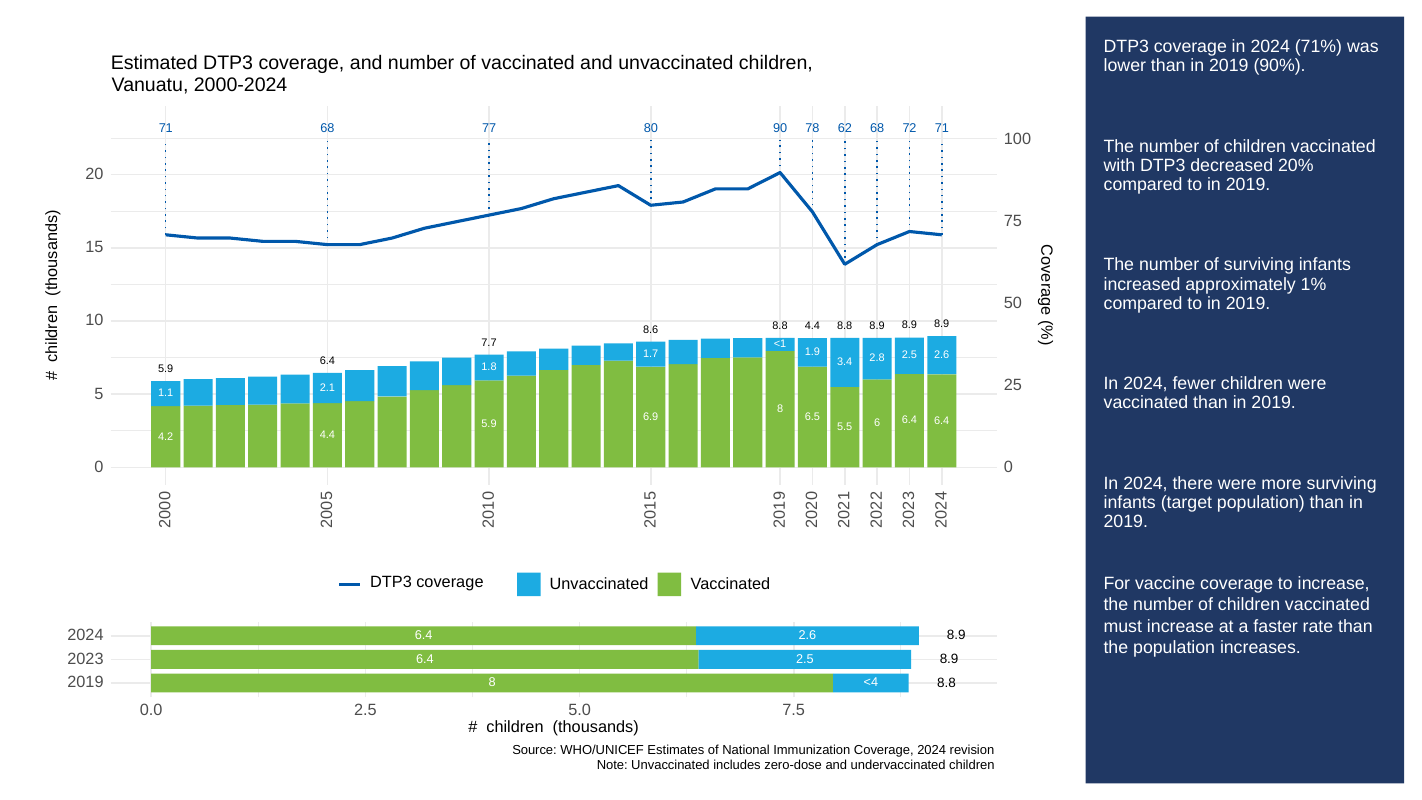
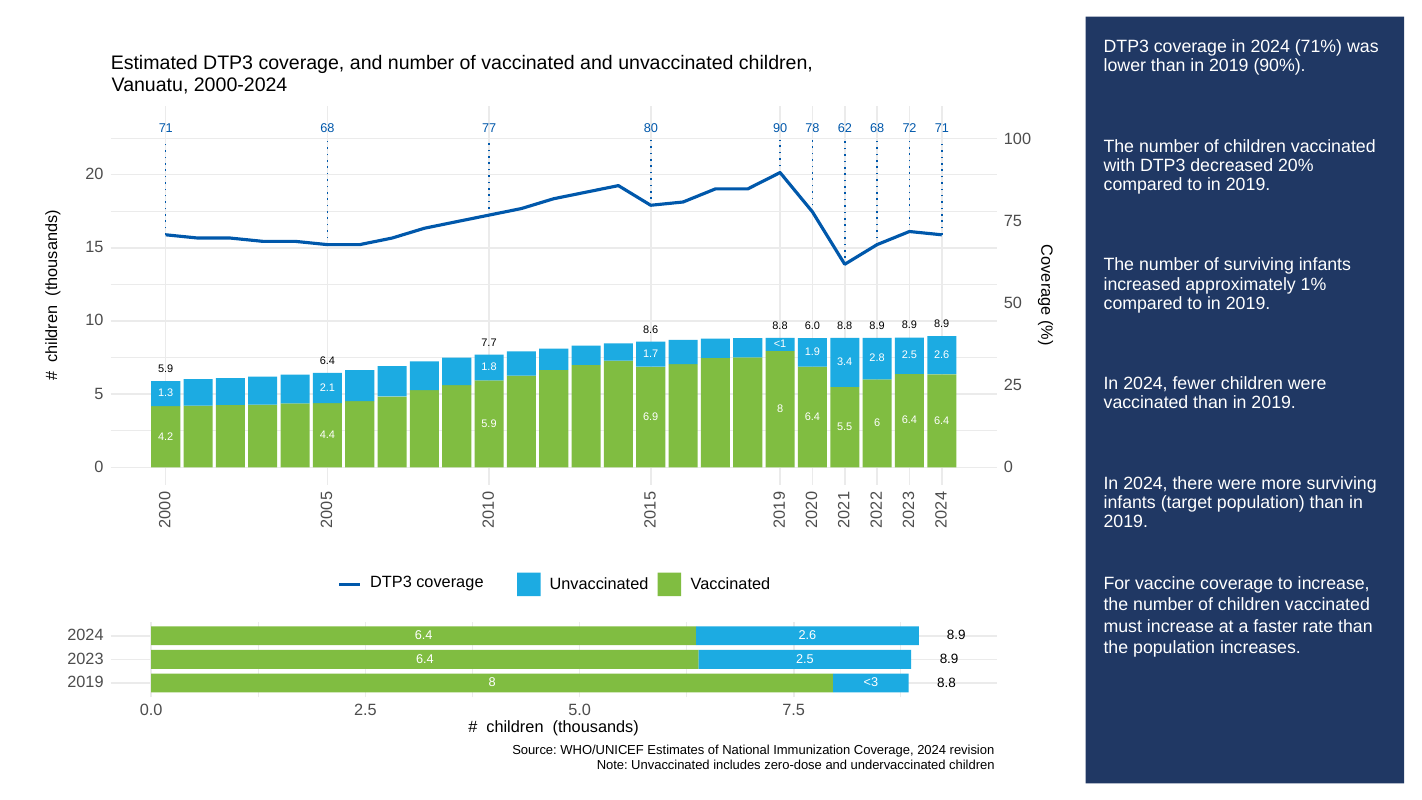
8.8 4.4: 4.4 -> 6.0 (812, 326)
1.1: 1.1 -> 1.3 (166, 393)
6.5: 6.5 -> 6.4 (812, 417)
<4: <4 -> <3 (871, 682)
